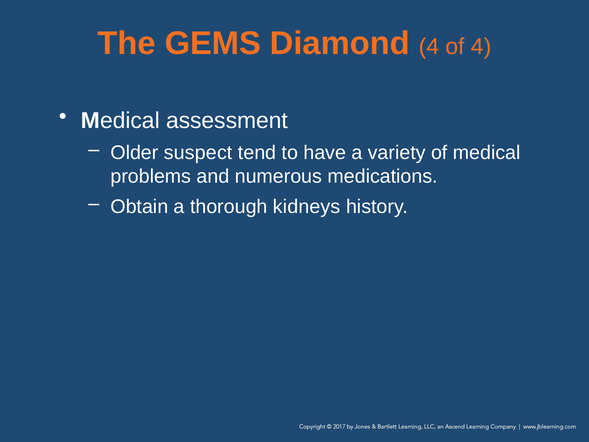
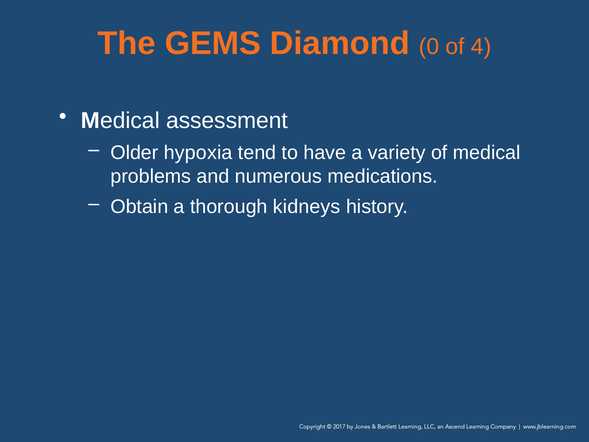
Diamond 4: 4 -> 0 (429, 47)
suspect: suspect -> hypoxia (198, 153)
